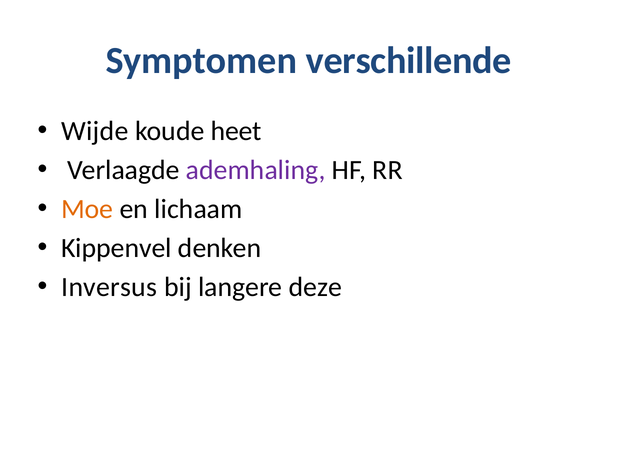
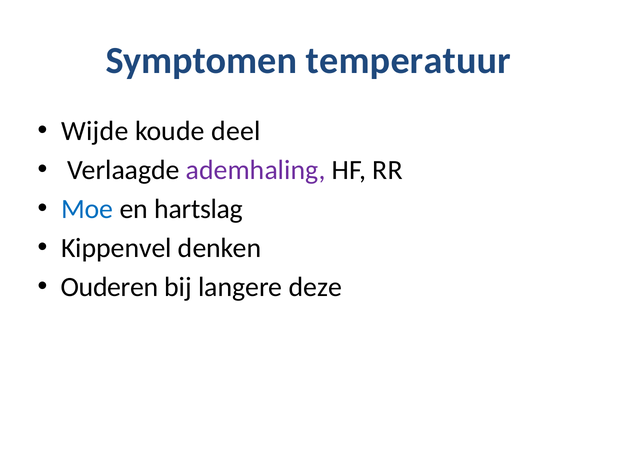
verschillende: verschillende -> temperatuur (408, 61)
heet: heet -> deel (236, 131)
Moe colour: orange -> blue (87, 209)
lichaam: lichaam -> hartslag (199, 209)
Inversus: Inversus -> Ouderen (110, 287)
